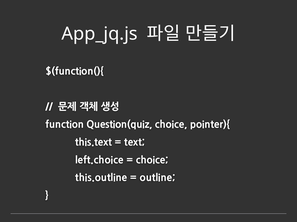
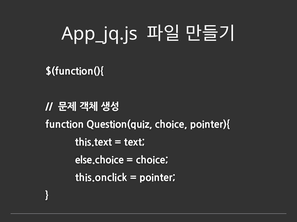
left.choice: left.choice -> else.choice (99, 161)
this.outline: this.outline -> this.onclick (101, 179)
outline: outline -> pointer (158, 179)
